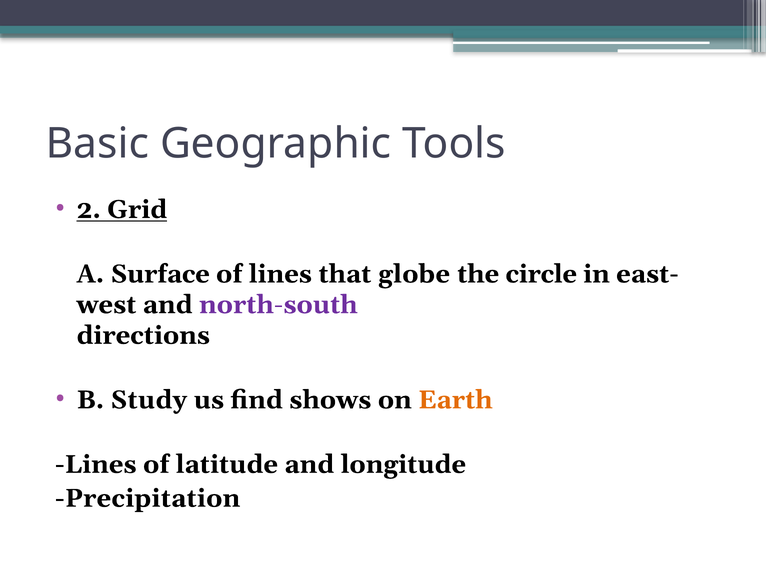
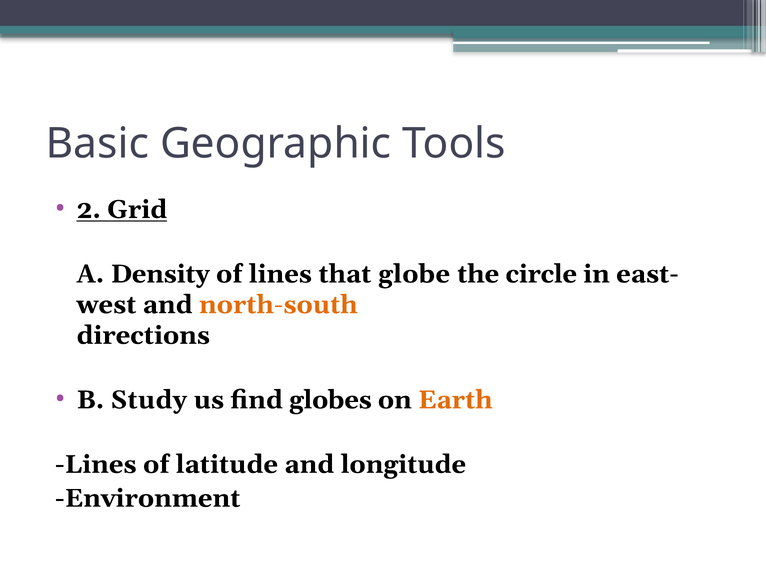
Surface: Surface -> Density (160, 274)
north-south colour: purple -> orange (278, 304)
shows: shows -> globes (330, 400)
Precipitation: Precipitation -> Environment (148, 498)
